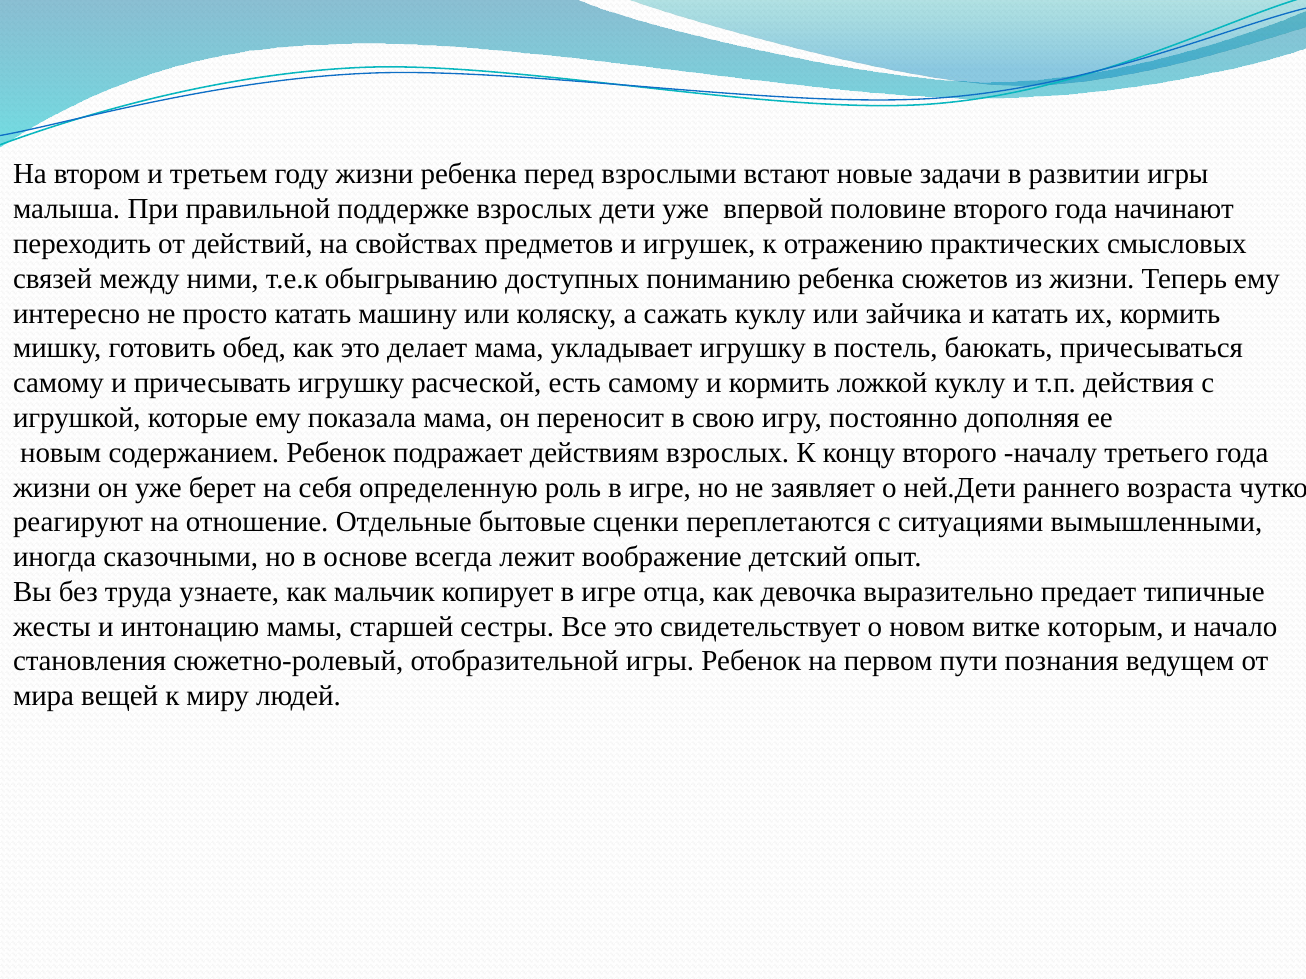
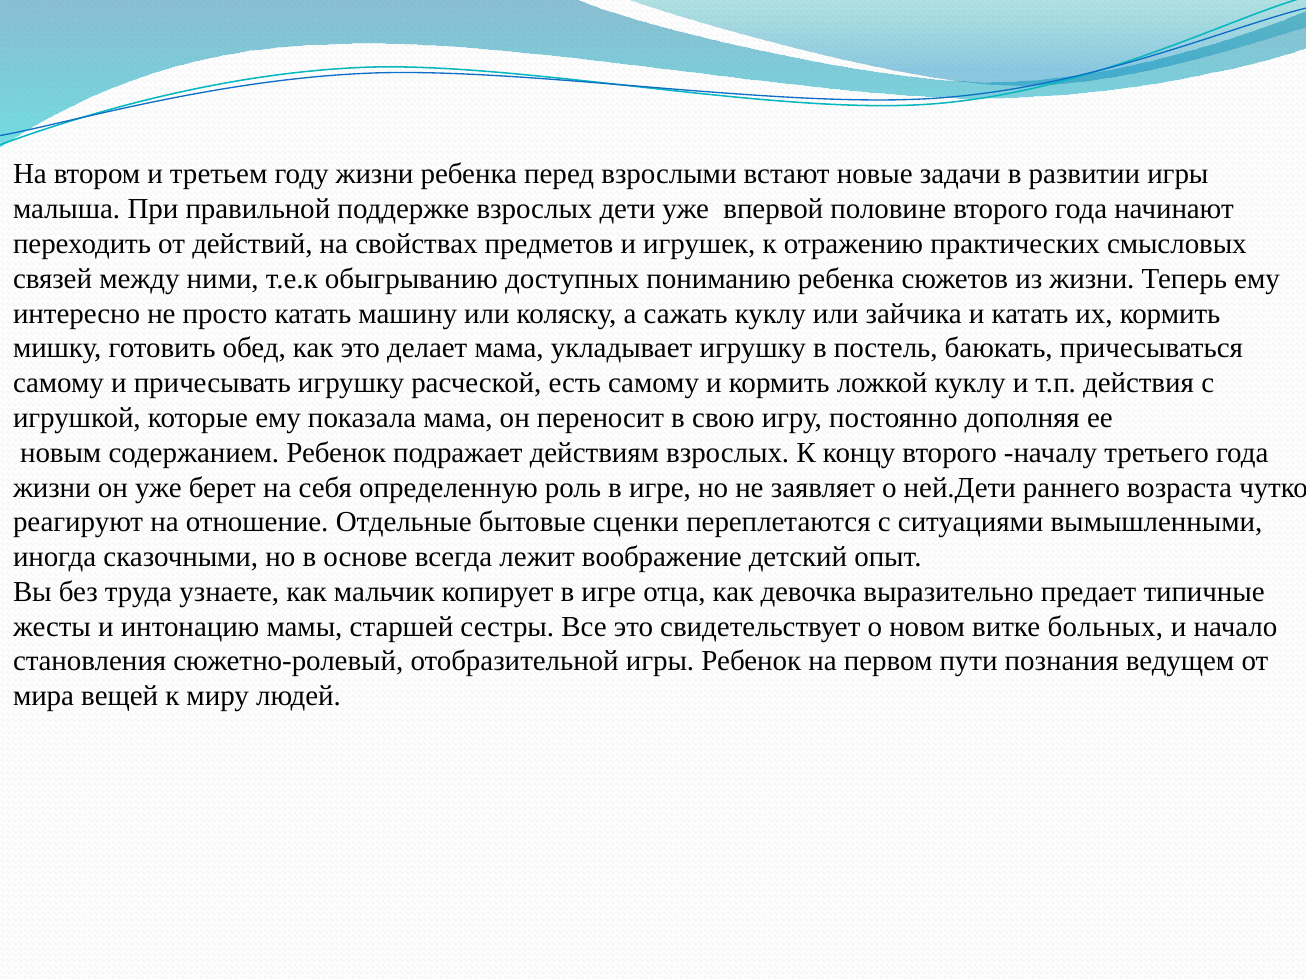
которым: которым -> больных (1105, 627)
